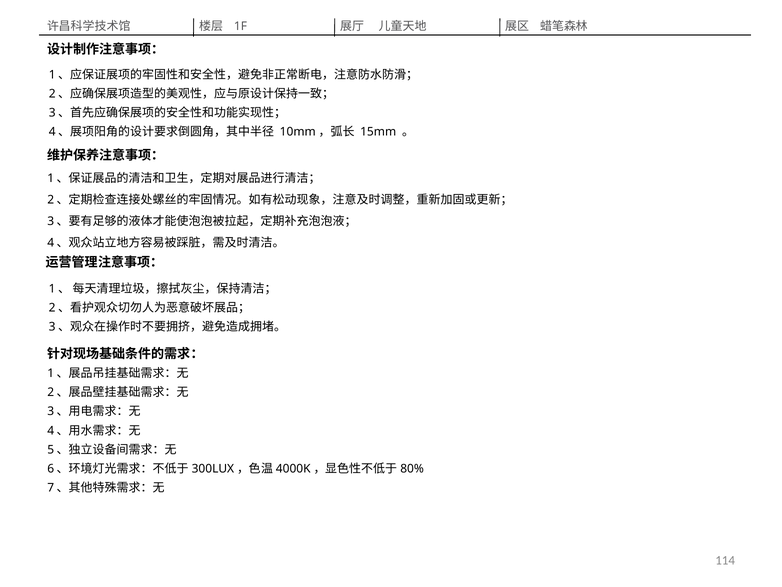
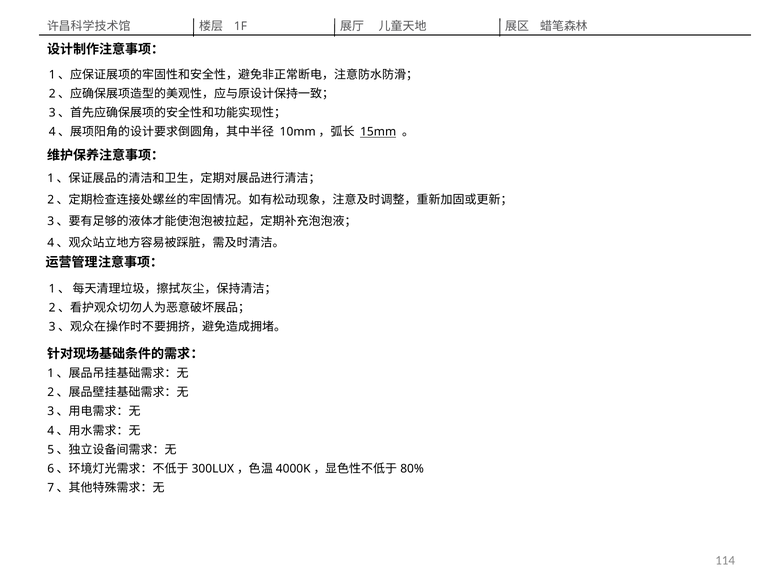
15mm underline: none -> present (378, 132)
